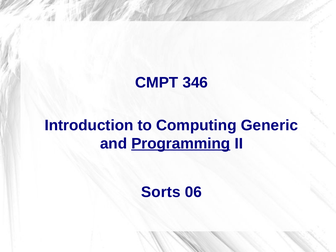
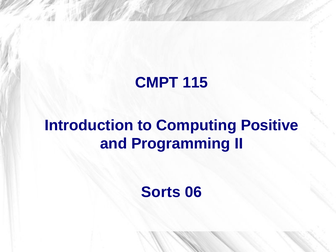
346: 346 -> 115 (195, 83)
Generic: Generic -> Positive (270, 125)
Programming underline: present -> none (181, 143)
